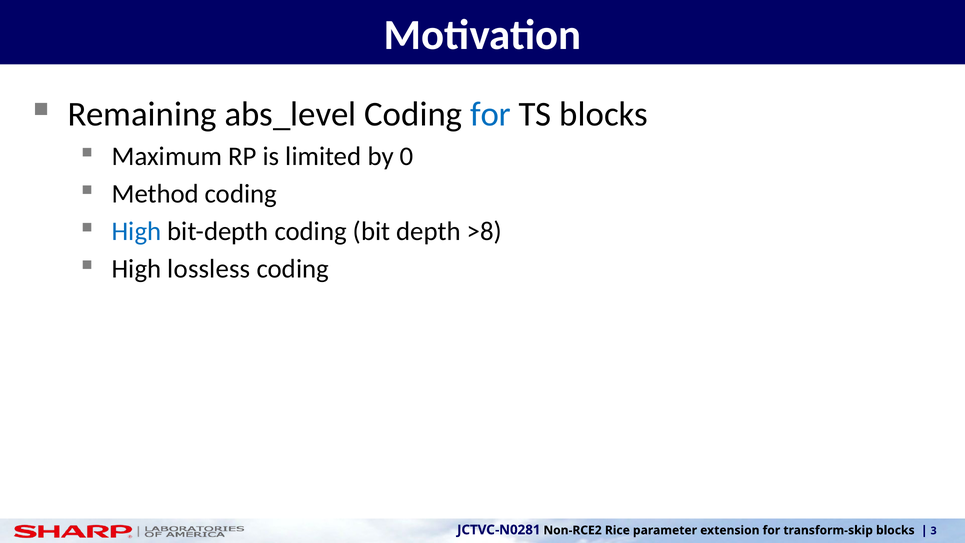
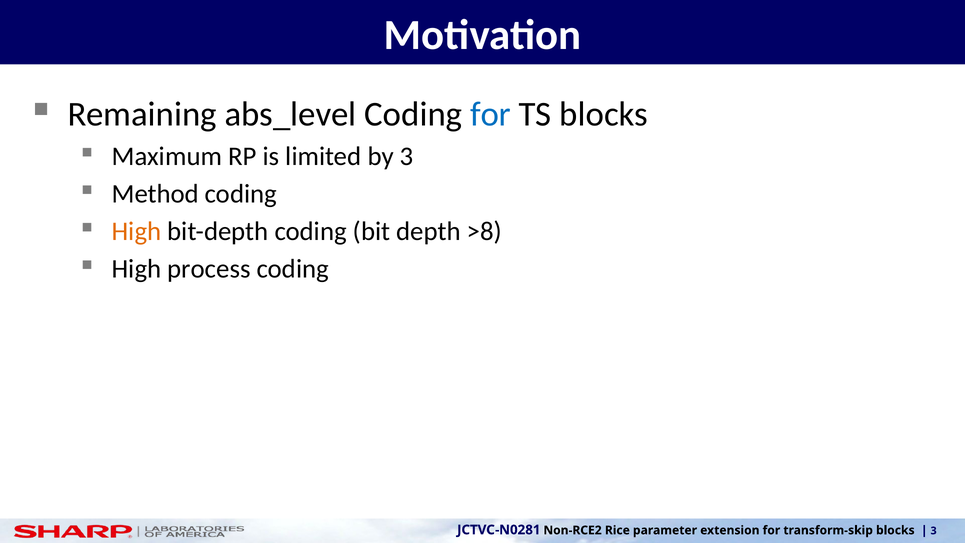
by 0: 0 -> 3 (406, 156)
High colour: blue -> orange (136, 231)
lossless: lossless -> process (209, 269)
